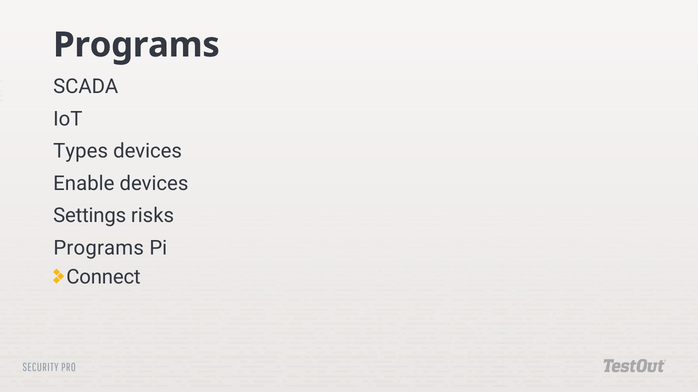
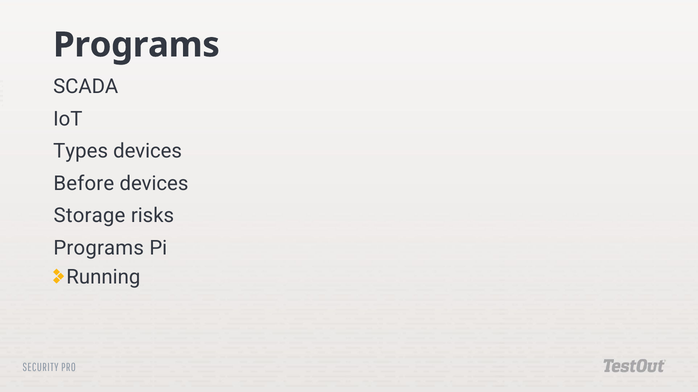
Enable: Enable -> Before (84, 184)
Settings: Settings -> Storage (89, 216)
Connect: Connect -> Running (103, 278)
